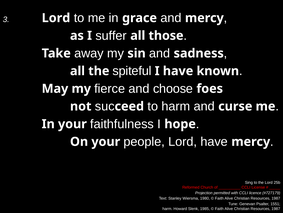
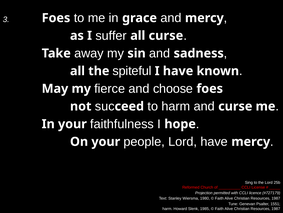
3 Lord: Lord -> Foes (56, 18)
all those: those -> curse (166, 36)
